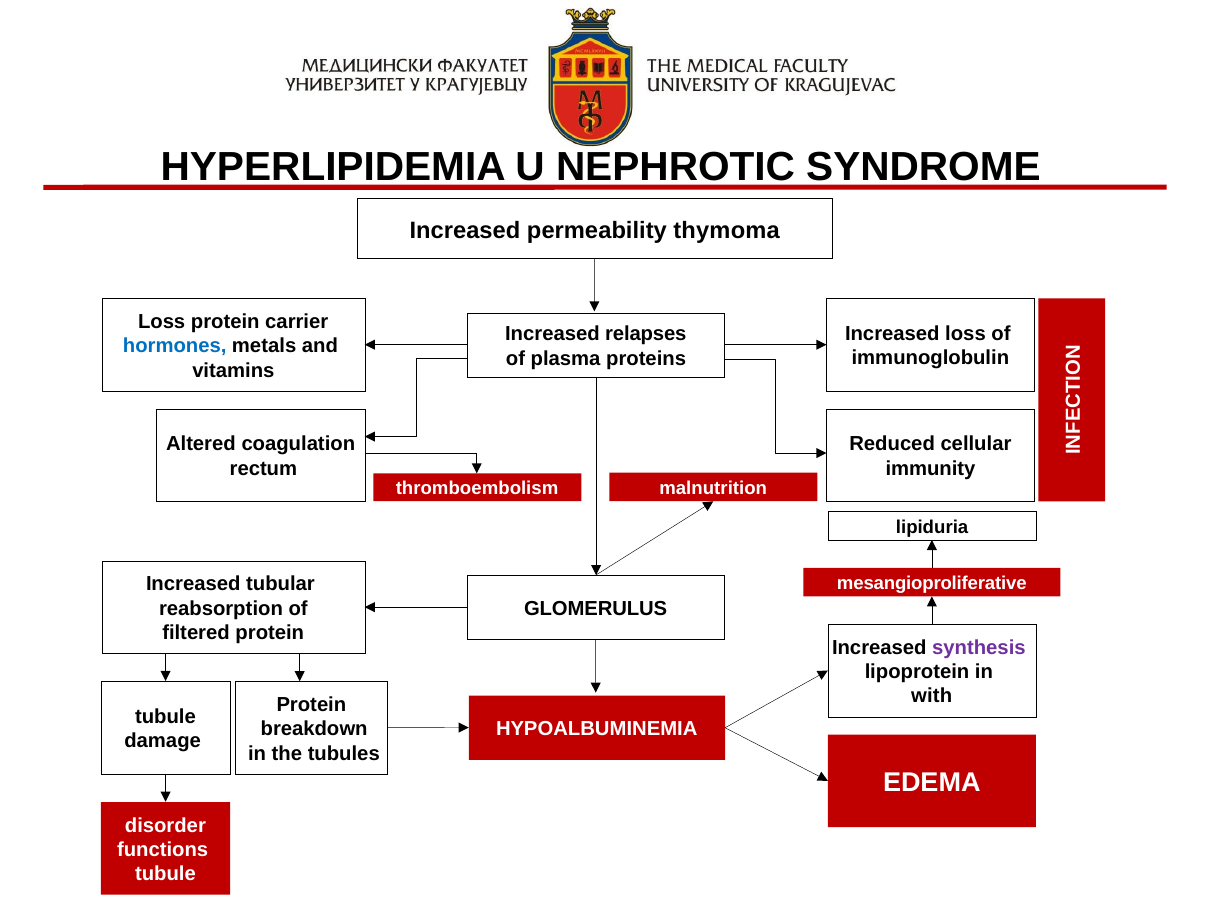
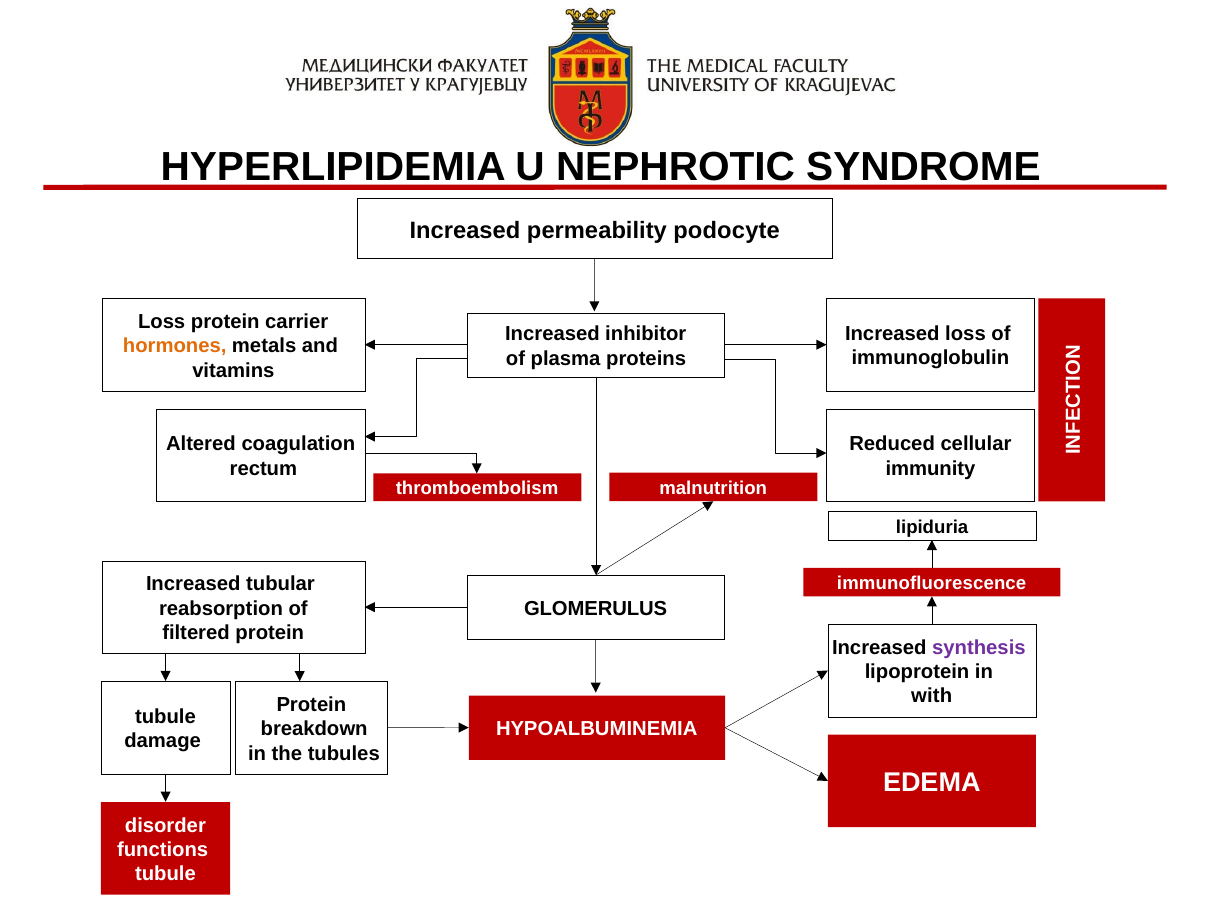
thymoma: thymoma -> podocyte (727, 230)
relapses: relapses -> inhibitor (646, 334)
hormones colour: blue -> orange (175, 346)
mesangioproliferative: mesangioproliferative -> immunofluorescence (932, 584)
